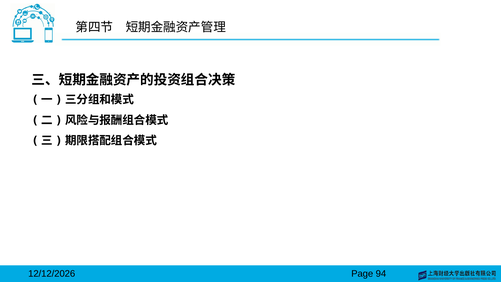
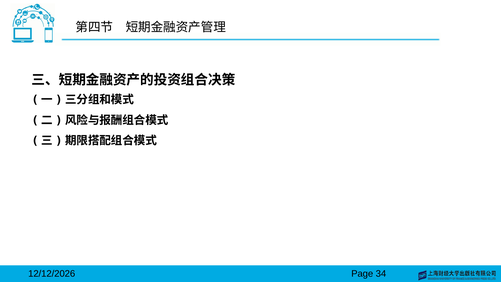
94: 94 -> 34 (381, 274)
